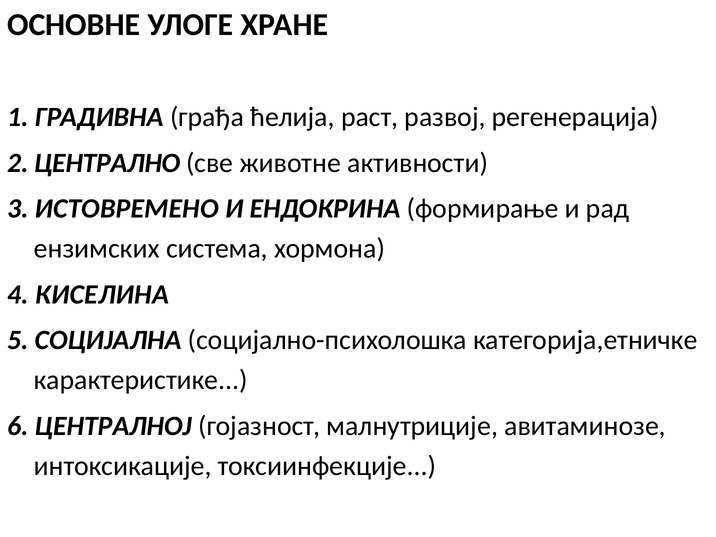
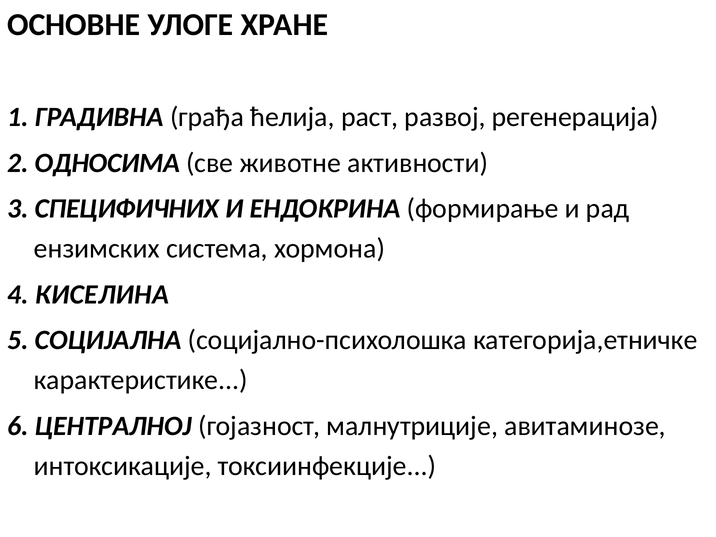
ЦЕНТРАЛНО: ЦЕНТРАЛНО -> ОДНОСИМА (107, 163)
ИСТОВРЕМЕНО: ИСТОВРЕМЕНО -> СПЕЦИФИЧНИХ (127, 209)
